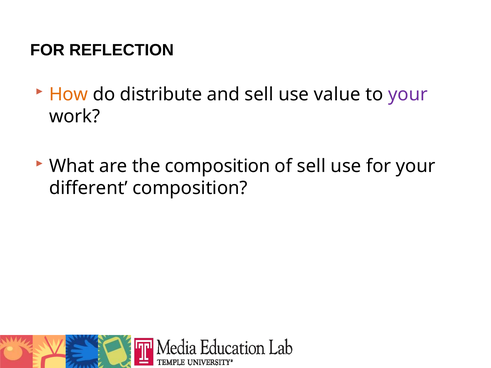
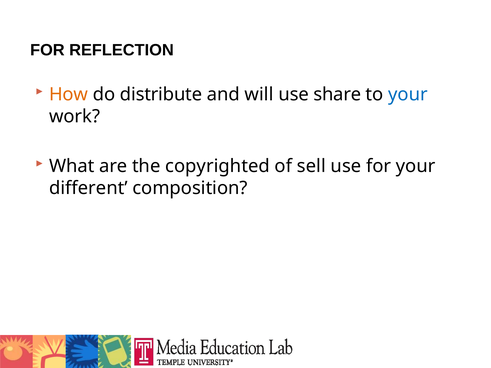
and sell: sell -> will (259, 94)
value: value -> share (337, 94)
your colour: purple -> blue (408, 94)
the composition: composition -> copyrighted (217, 166)
